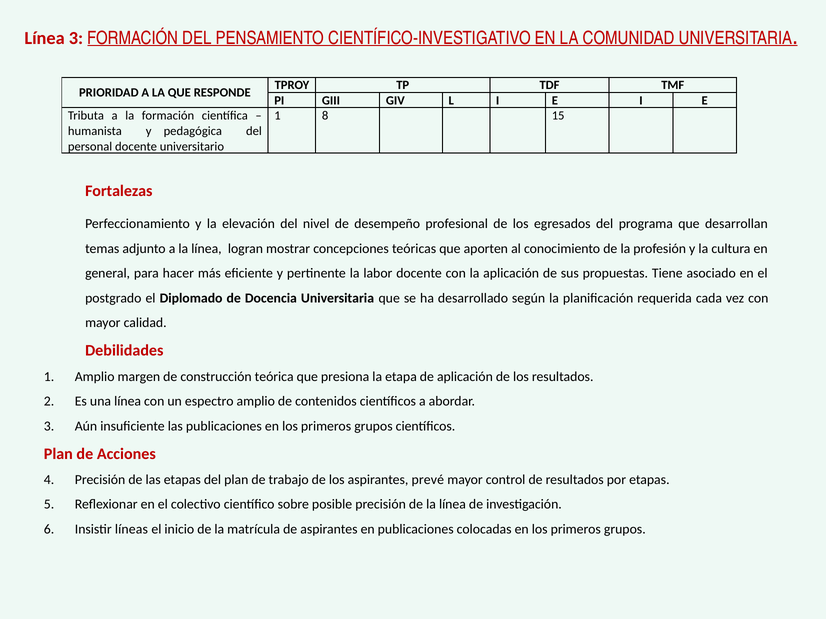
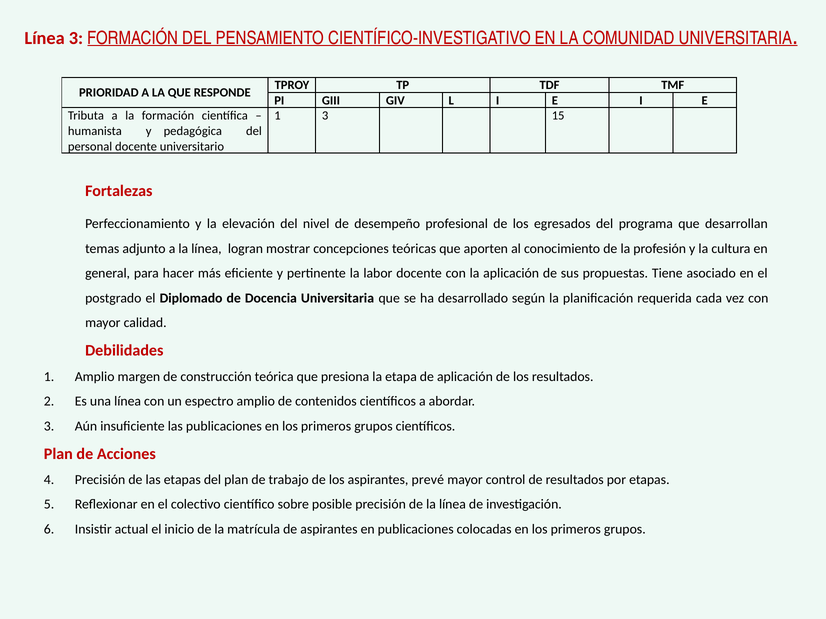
1 8: 8 -> 3 (325, 116)
líneas: líneas -> actual (132, 530)
